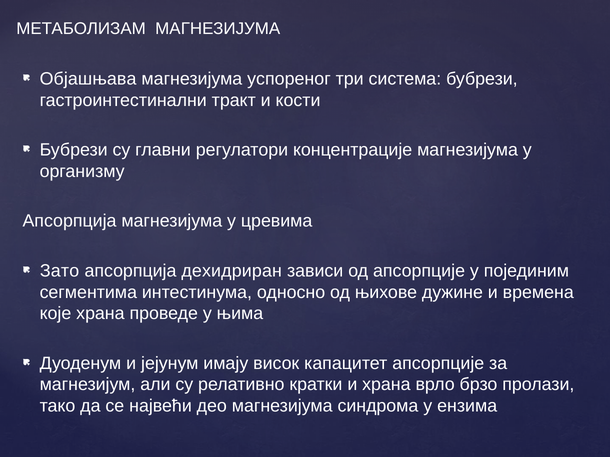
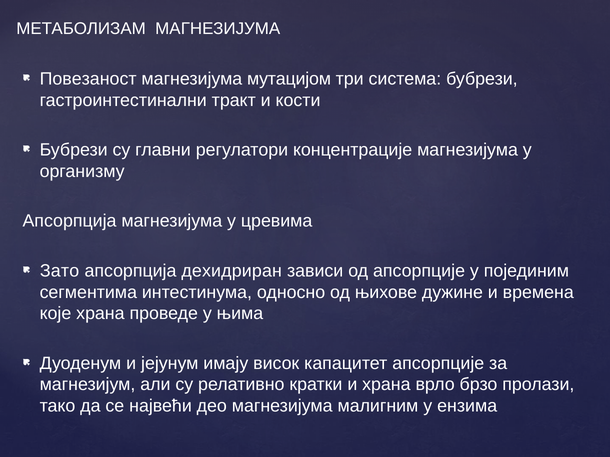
Објашњава: Објашњава -> Повезаност (88, 79)
успореног: успореног -> мутацијом (289, 79)
синдрома: синдрома -> малигним (378, 406)
